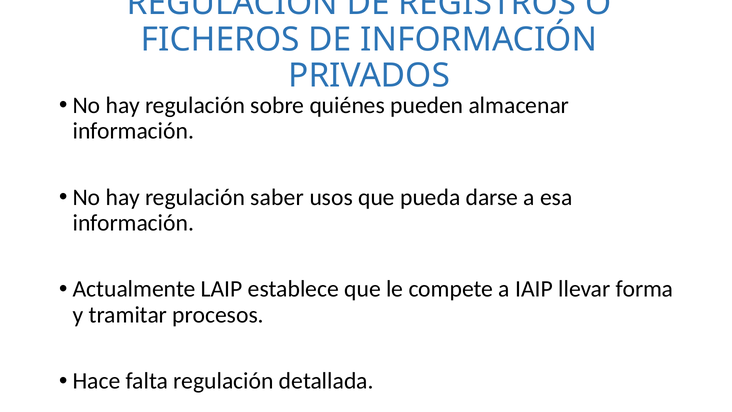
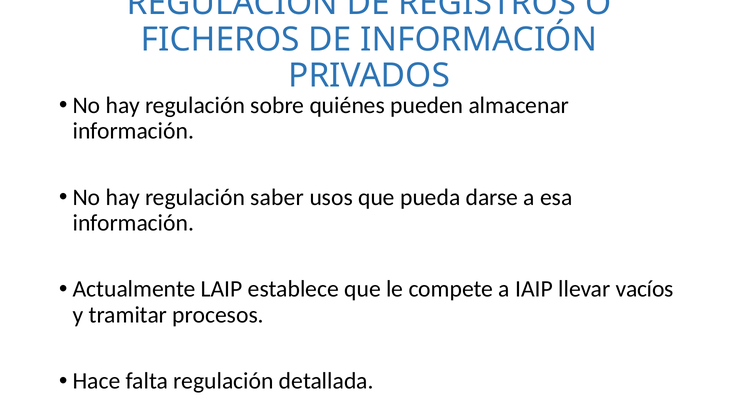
forma: forma -> vacíos (645, 289)
